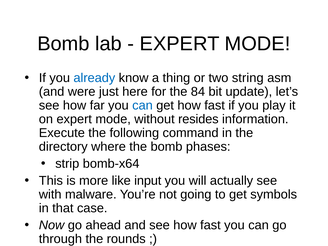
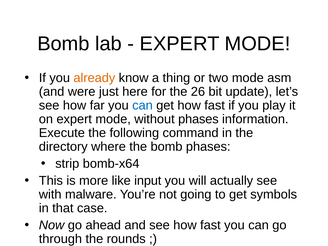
already colour: blue -> orange (94, 78)
two string: string -> mode (248, 78)
84: 84 -> 26 (198, 92)
without resides: resides -> phases (198, 119)
